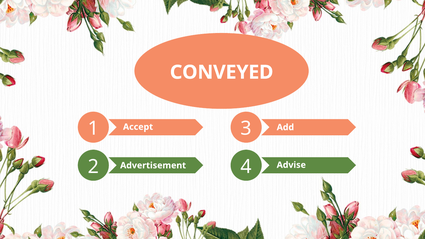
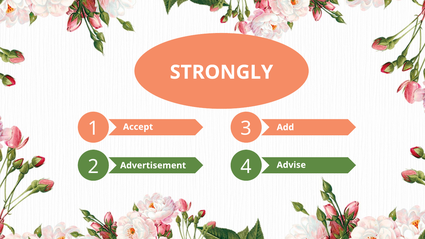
CONVEYED: CONVEYED -> STRONGLY (221, 72)
